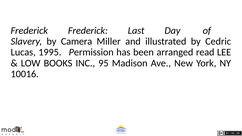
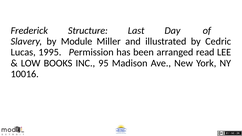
Frederick Frederick: Frederick -> Structure (88, 31)
Camera: Camera -> Module (77, 41)
